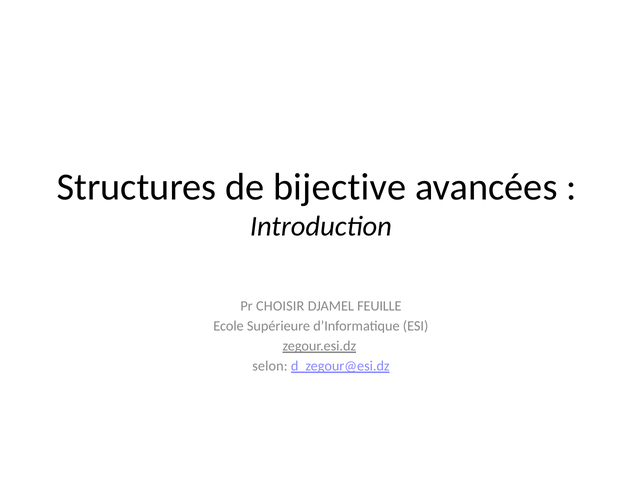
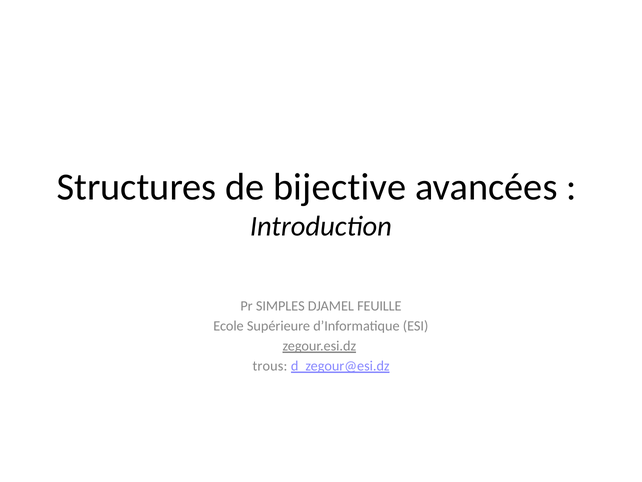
CHOISIR: CHOISIR -> SIMPLES (280, 306)
selon: selon -> trous (270, 366)
